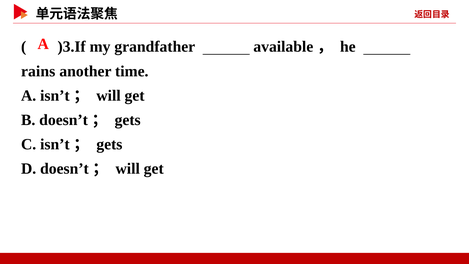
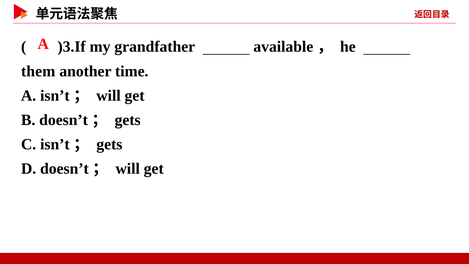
rains: rains -> them (38, 71)
